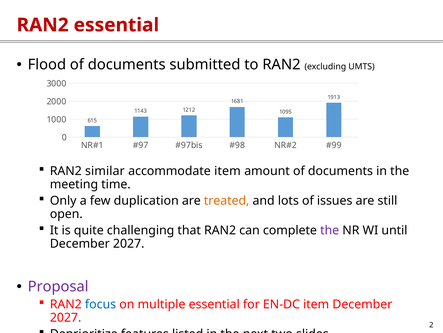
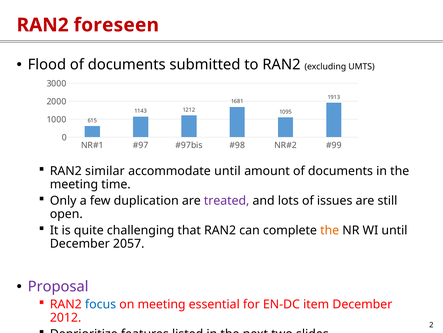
RAN2 essential: essential -> foreseen (116, 25)
accommodate item: item -> until (227, 171)
treated colour: orange -> purple (227, 200)
the colour: purple -> orange (330, 230)
2027: 2027 -> 2057 (129, 243)
on multiple: multiple -> meeting (162, 304)
2027: 2027 -> 2012 (66, 317)
